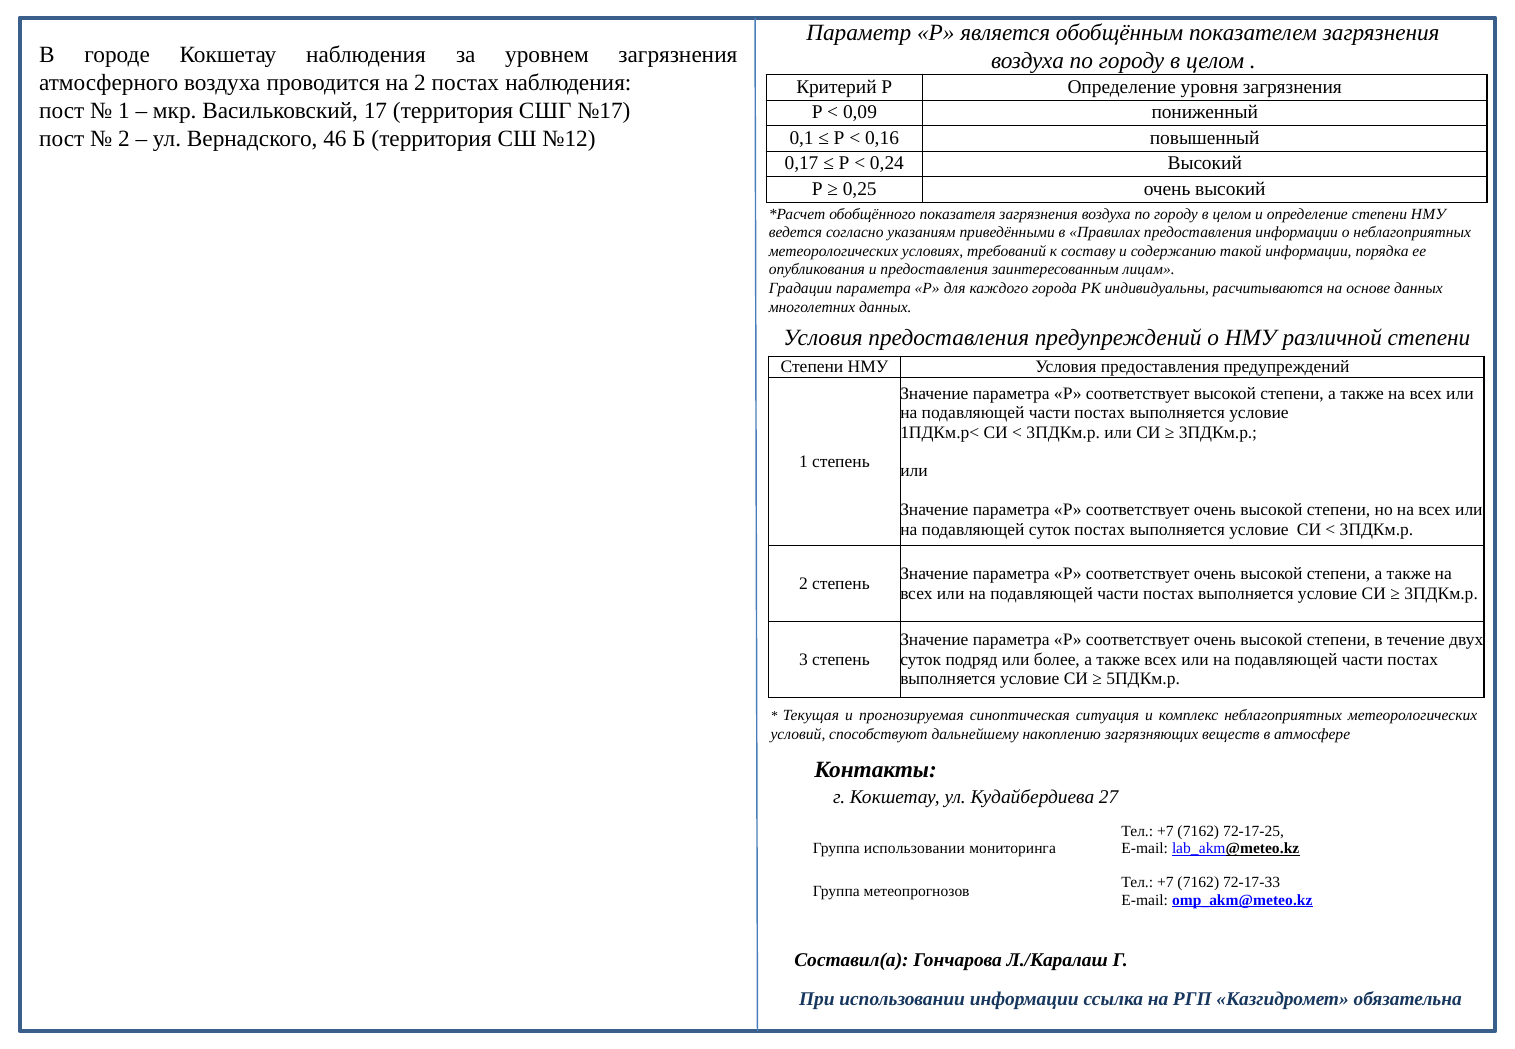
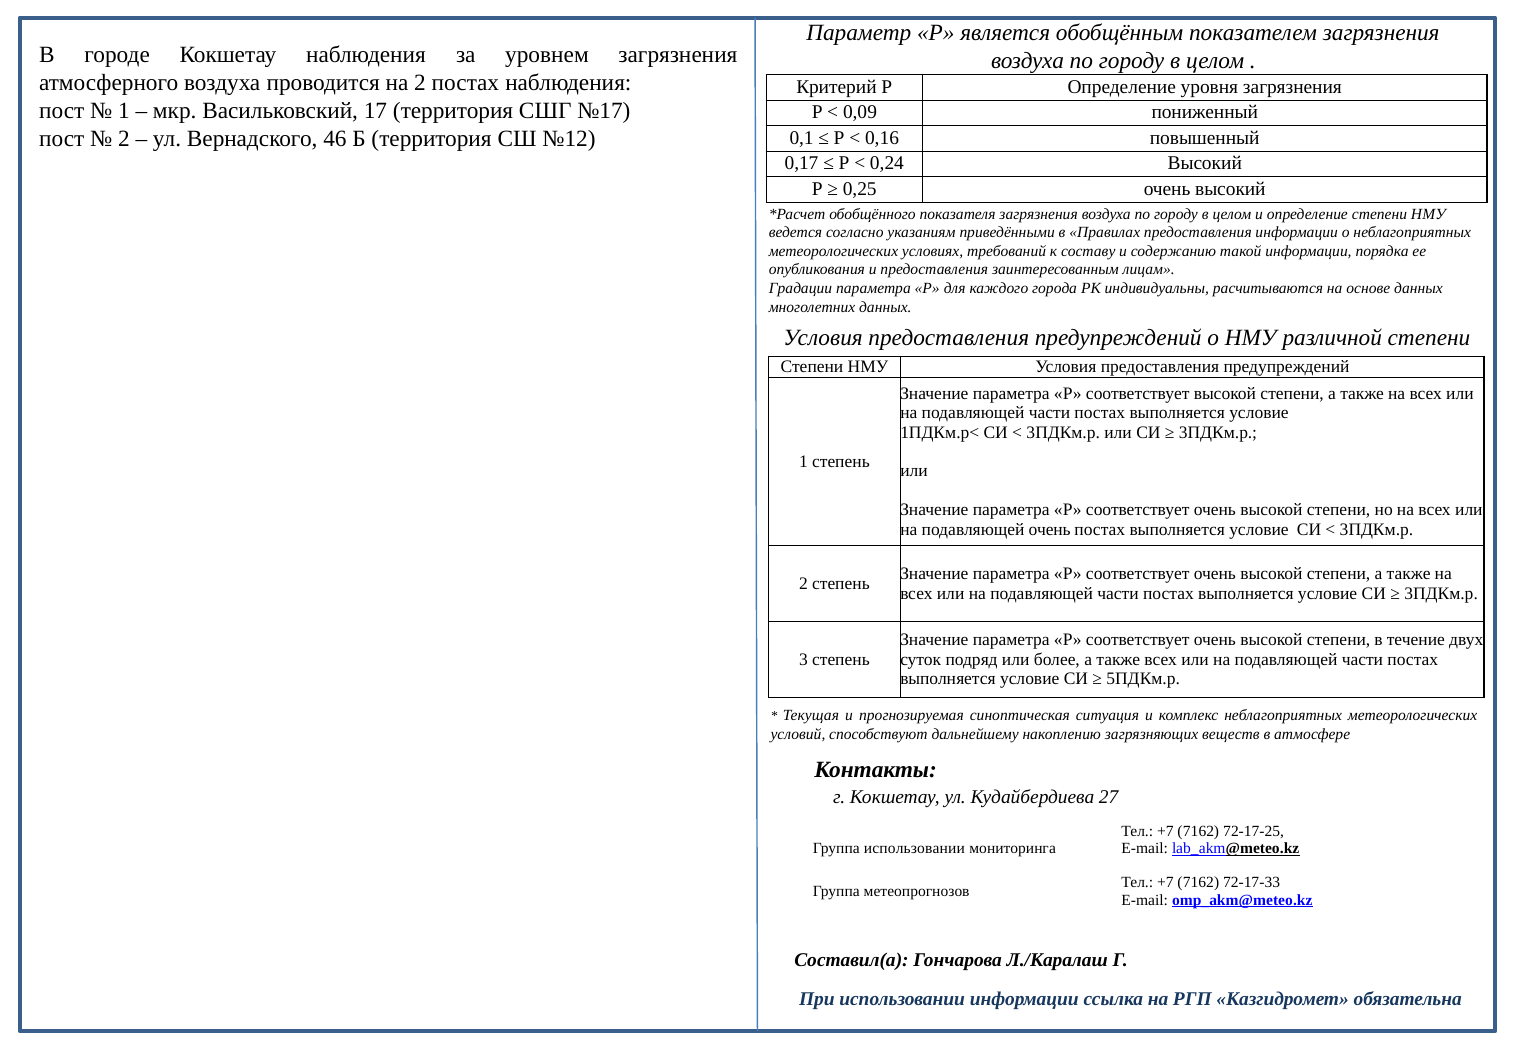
подавляющей суток: суток -> очень (1050, 529)
